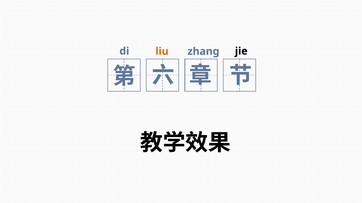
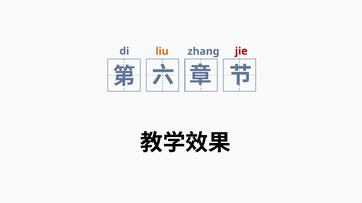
jie colour: black -> red (241, 51)
